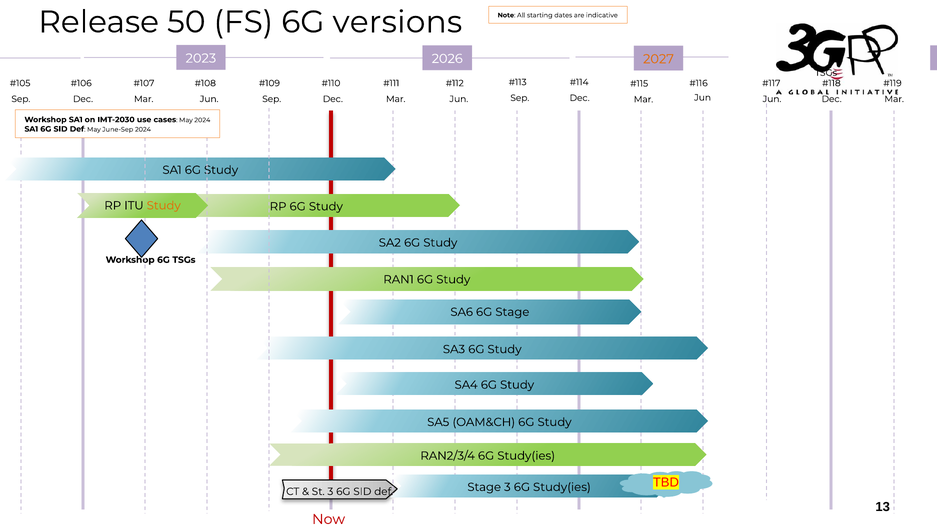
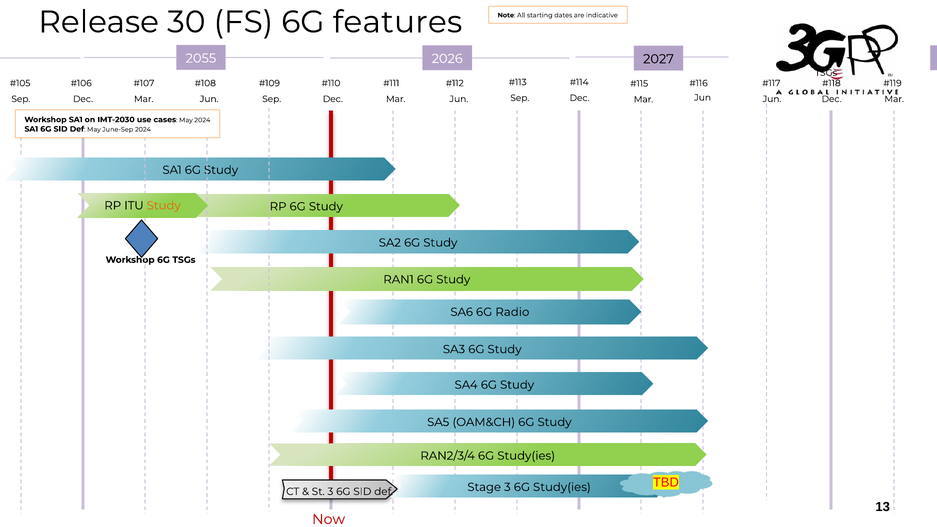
50: 50 -> 30 (186, 22)
versions: versions -> features (397, 22)
2023: 2023 -> 2055 (201, 58)
2027 colour: orange -> black (658, 59)
6G Stage: Stage -> Radio (512, 312)
